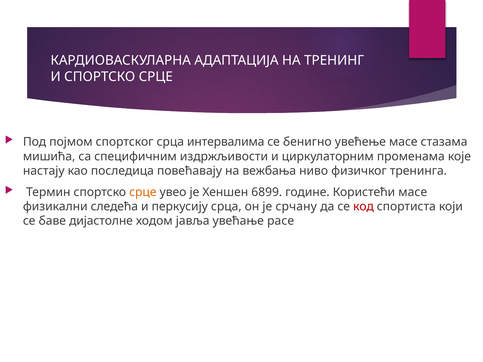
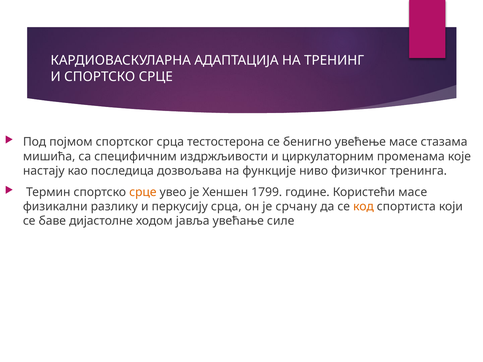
интервалима: интервалима -> тестостерона (226, 142)
повећавају: повећавају -> дозвољава (190, 171)
вежбања: вежбања -> функције (269, 171)
6899: 6899 -> 1799 (267, 192)
следећа: следећа -> разлику (114, 207)
код colour: red -> orange (363, 207)
расе: расе -> силе (281, 221)
